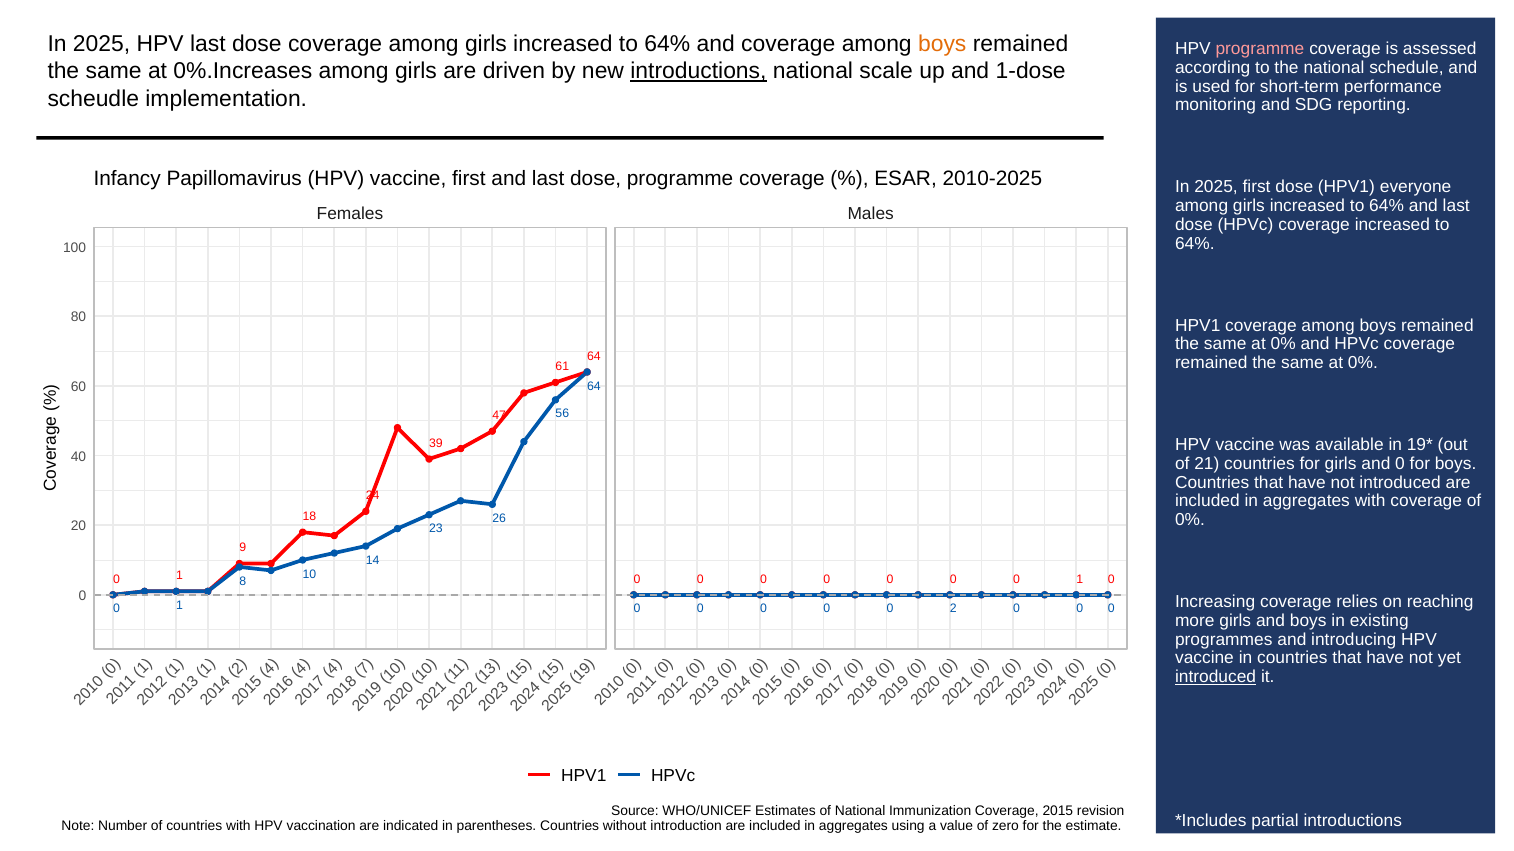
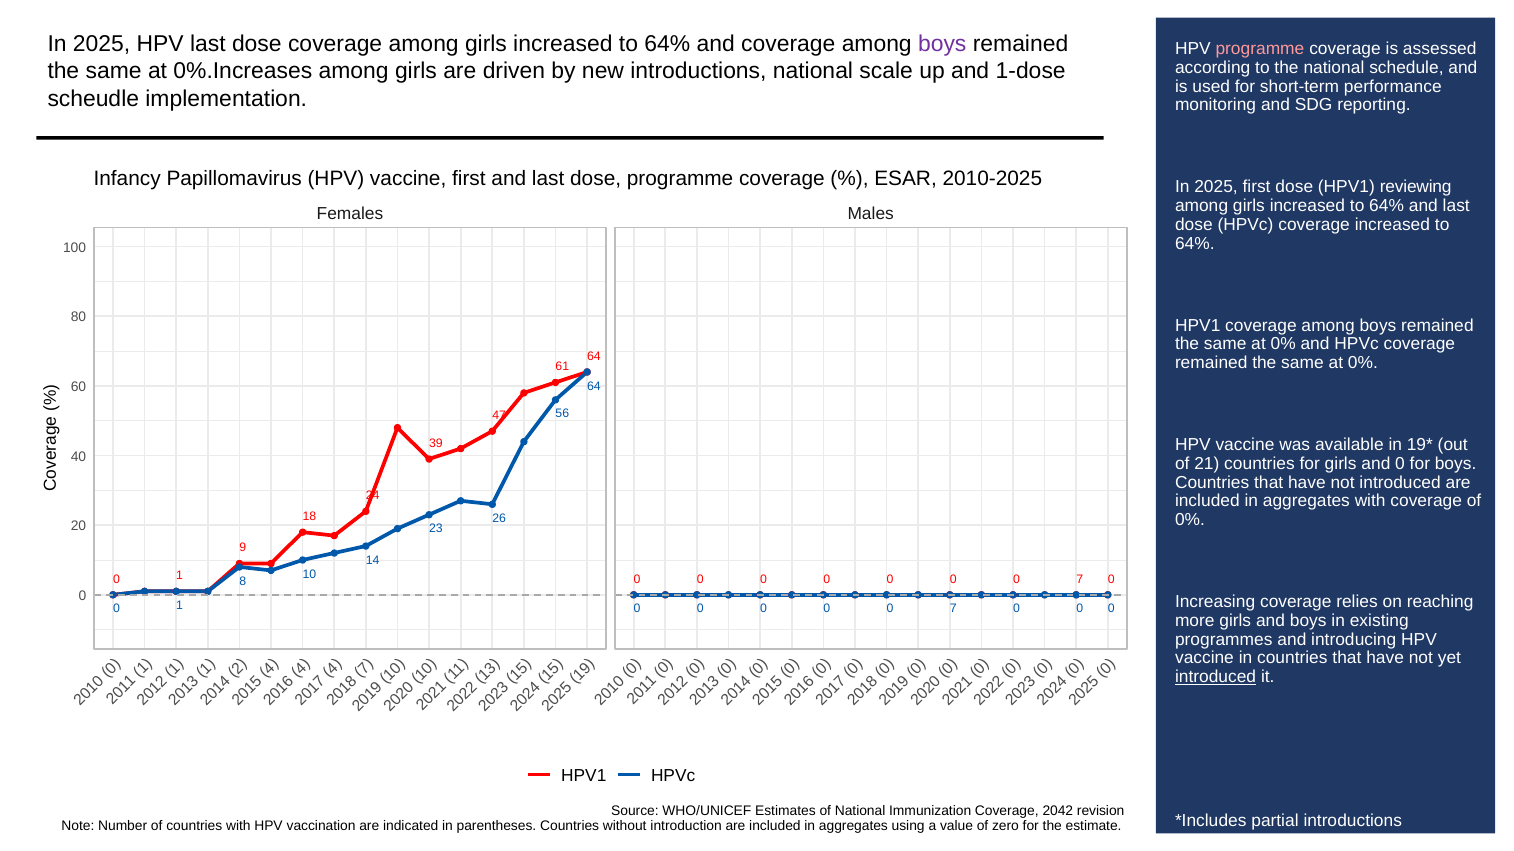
boys colour: orange -> purple (942, 44)
introductions underline: present -> none (698, 71)
everyone: everyone -> reviewing (1416, 187)
1: 1 -> 7 (1080, 579)
2: 2 -> 7 (953, 609)
2015: 2015 -> 2042 (1058, 812)
